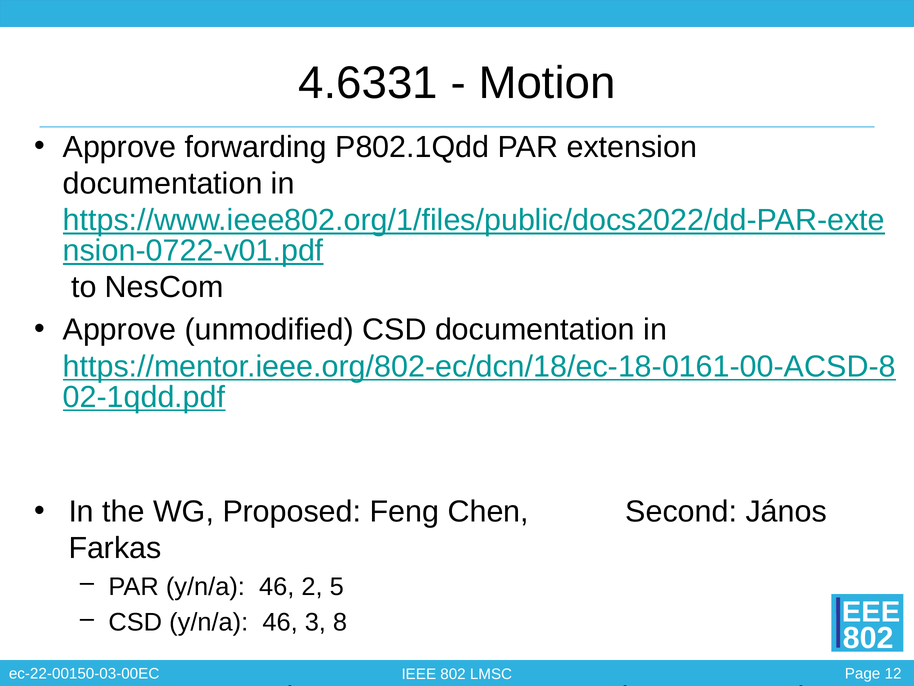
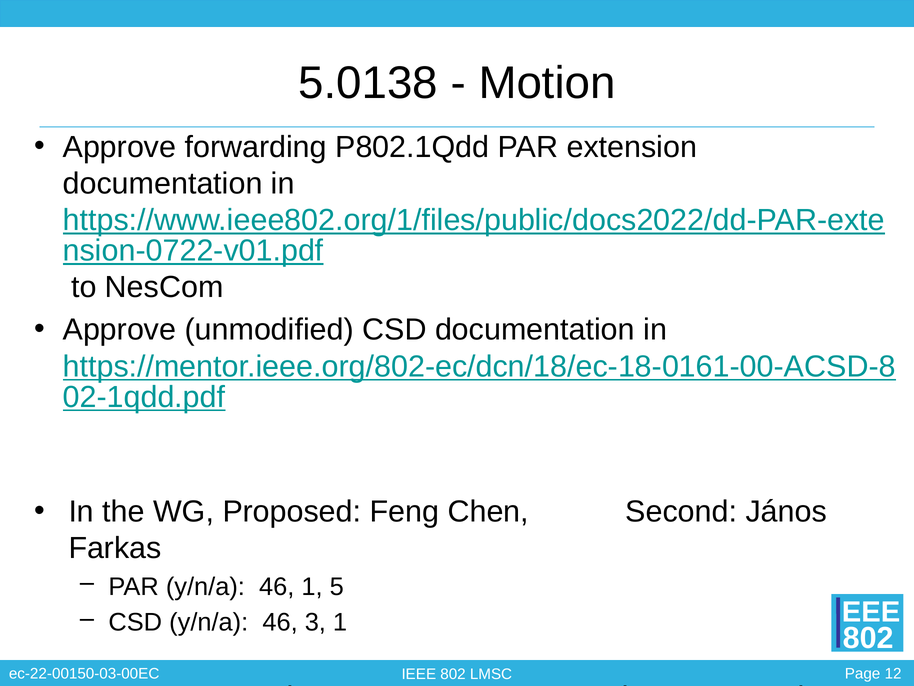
4.6331: 4.6331 -> 5.0138 (368, 83)
46 2: 2 -> 1 (312, 586)
3 8: 8 -> 1 (340, 622)
